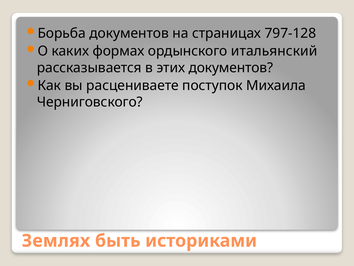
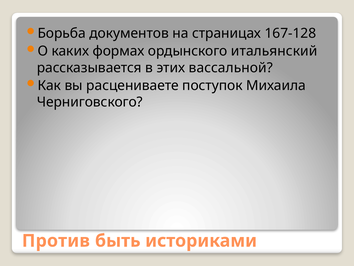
797-128: 797-128 -> 167-128 (290, 33)
этих документов: документов -> вассальной (231, 68)
Землях: Землях -> Против (56, 240)
